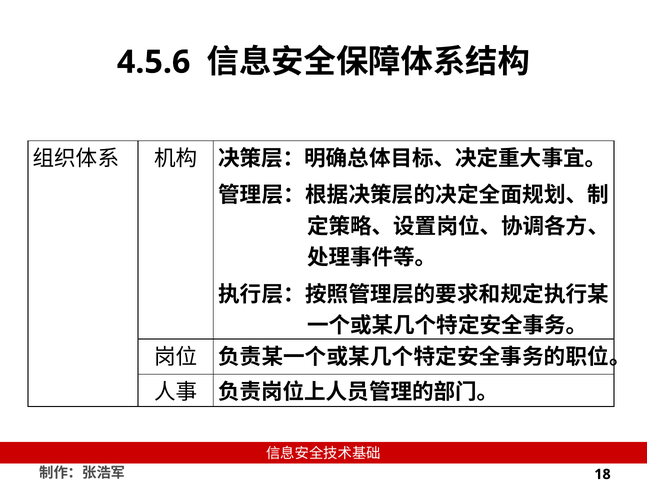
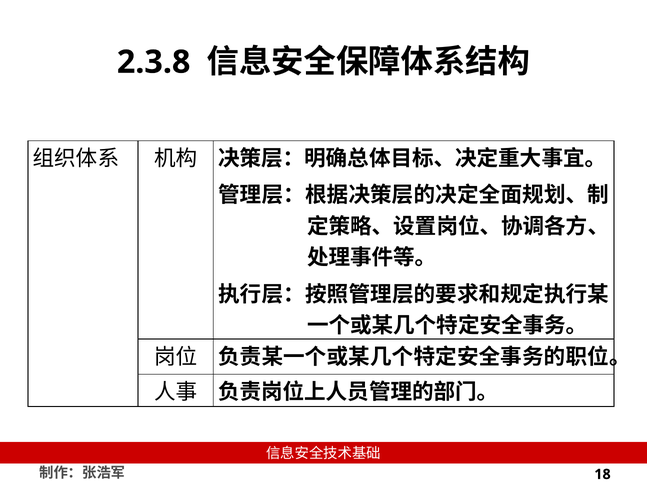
4.5.6: 4.5.6 -> 2.3.8 (154, 62)
